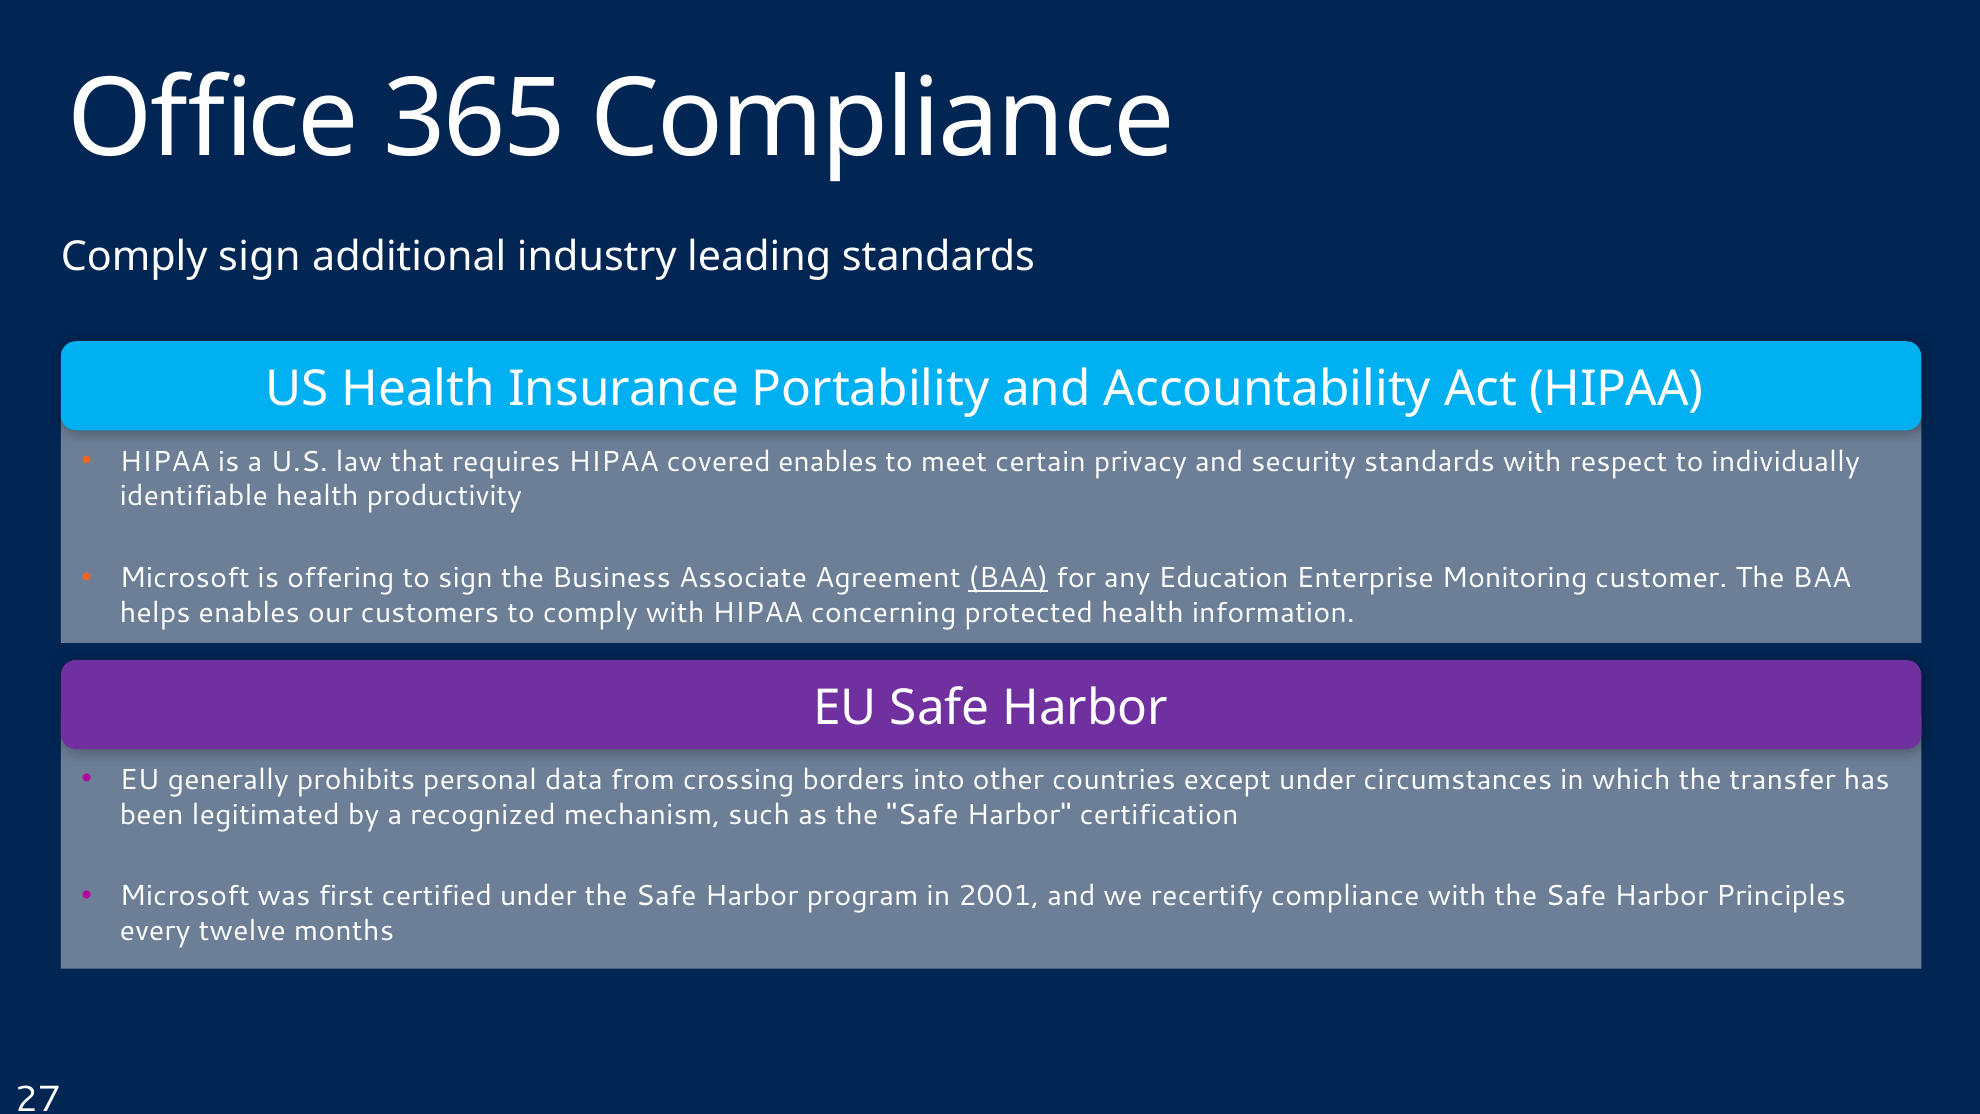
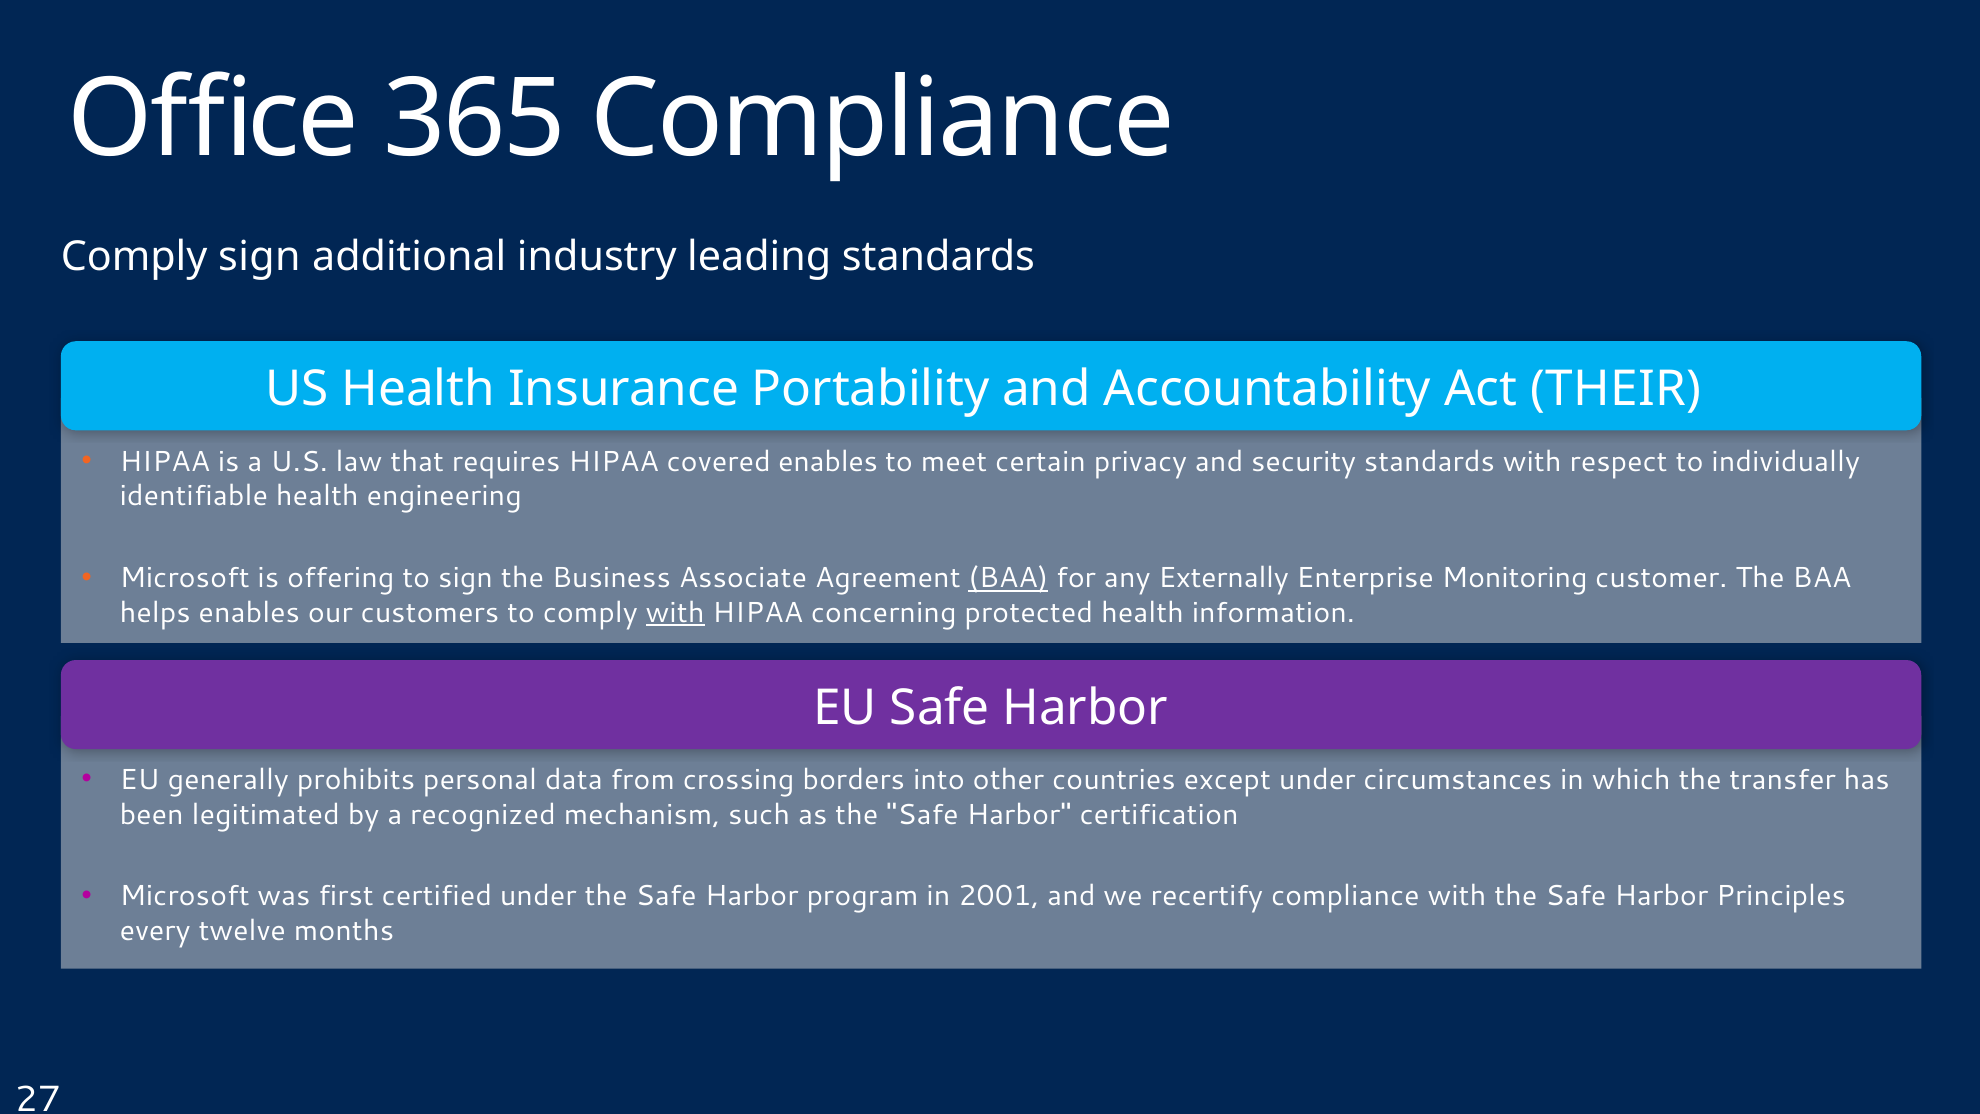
Act HIPAA: HIPAA -> THEIR (1616, 389)
productivity: productivity -> engineering (444, 496)
Education: Education -> Externally (1224, 578)
with underline: none -> present (675, 613)
